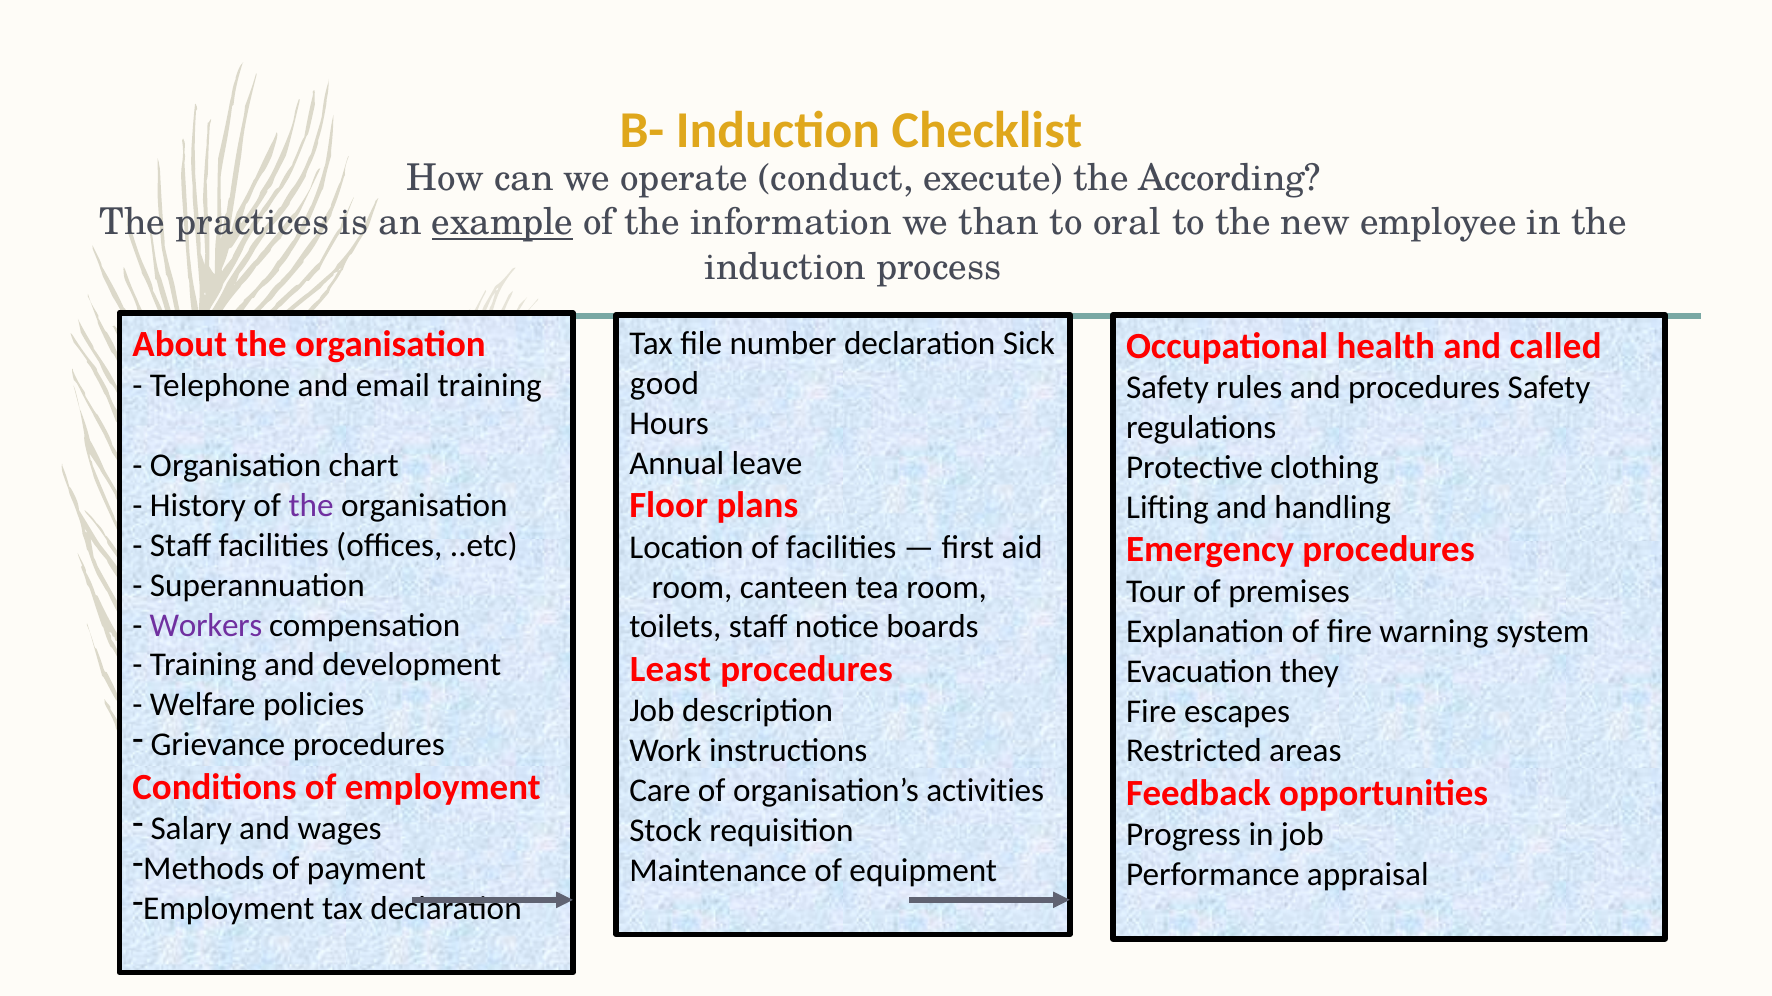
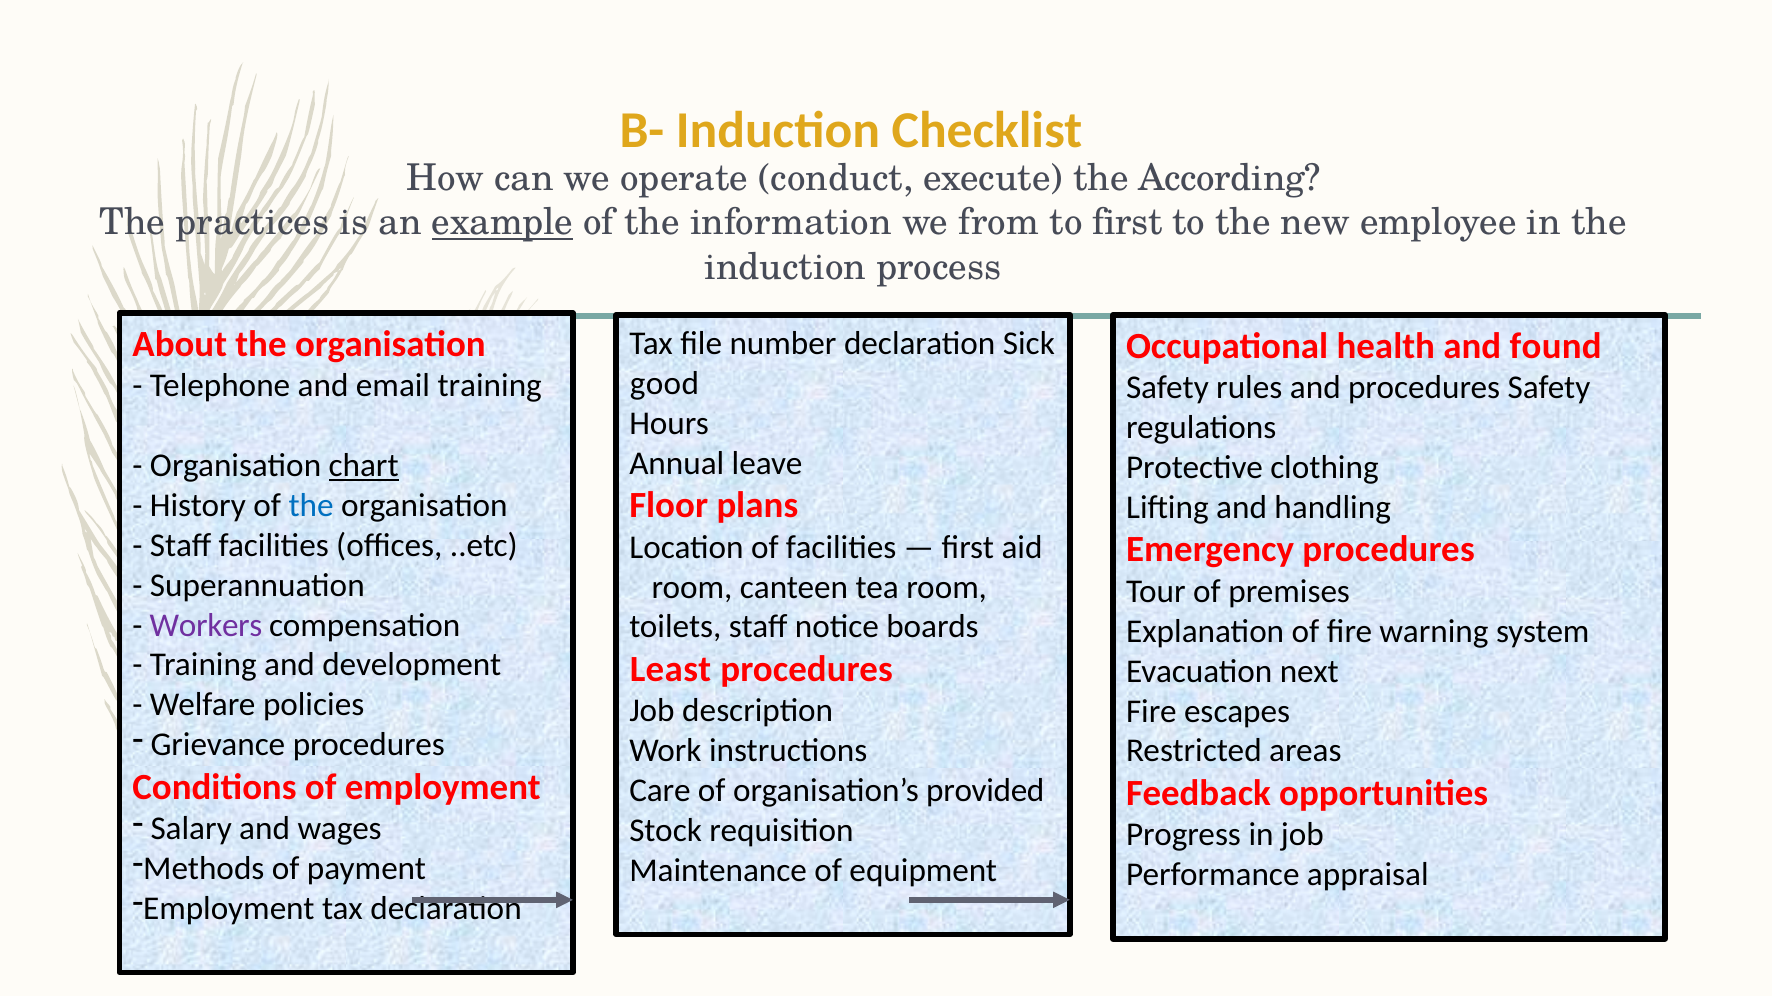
than: than -> from (999, 223)
to oral: oral -> first (1128, 223)
called: called -> found (1556, 346)
chart underline: none -> present (364, 466)
the colour: purple -> blue (311, 506)
they: they -> next (1309, 672)
activities: activities -> provided (985, 791)
